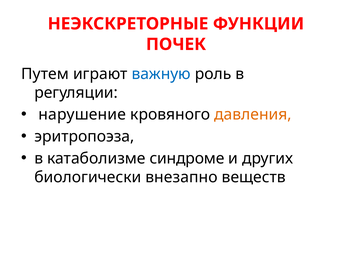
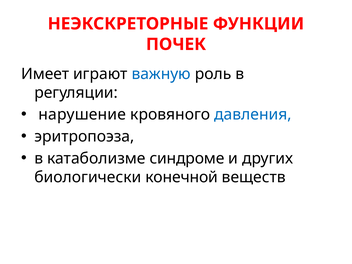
Путем: Путем -> Имеет (45, 74)
давления colour: orange -> blue (253, 115)
внезапно: внезапно -> конечной (182, 177)
